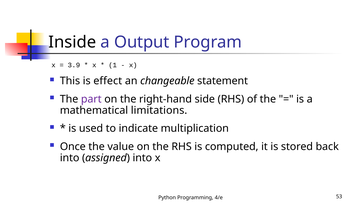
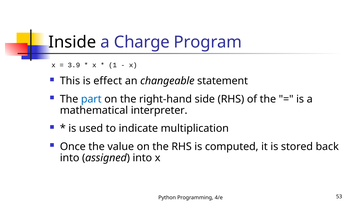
Output: Output -> Charge (142, 42)
part colour: purple -> blue (91, 99)
limitations: limitations -> interpreter (159, 111)
